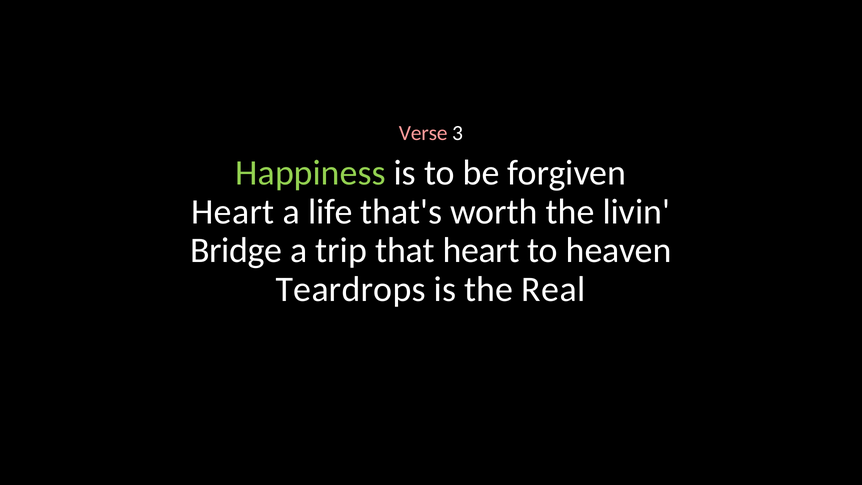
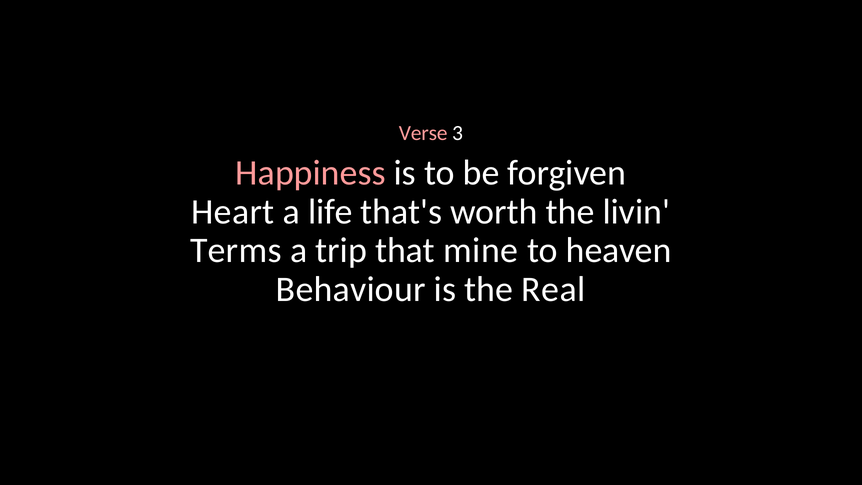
Happiness colour: light green -> pink (311, 173)
Bridge: Bridge -> Terms (236, 250)
that heart: heart -> mine (481, 250)
Teardrops: Teardrops -> Behaviour (351, 289)
